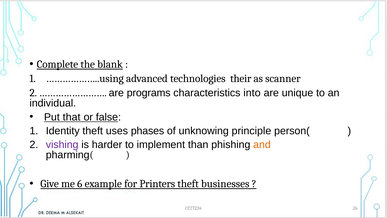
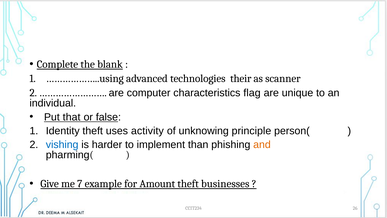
programs: programs -> computer (149, 93)
into: into -> flag (252, 93)
phases: phases -> activity (147, 131)
vishing colour: purple -> blue (62, 145)
6: 6 -> 7 (80, 184)
Printers: Printers -> Amount (157, 184)
